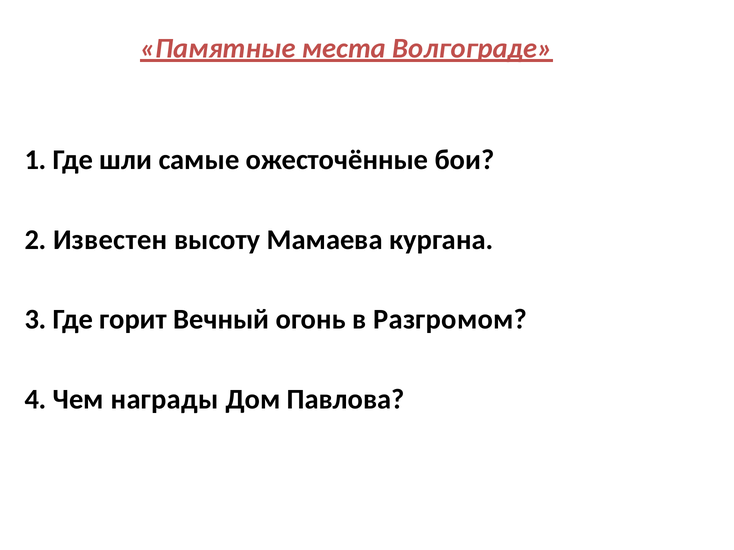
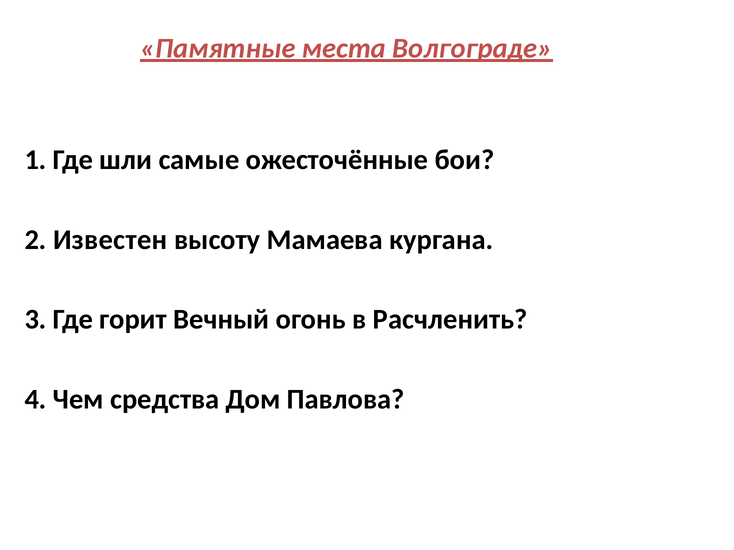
Разгромом: Разгромом -> Расчленить (450, 320)
награды: награды -> средства (165, 400)
